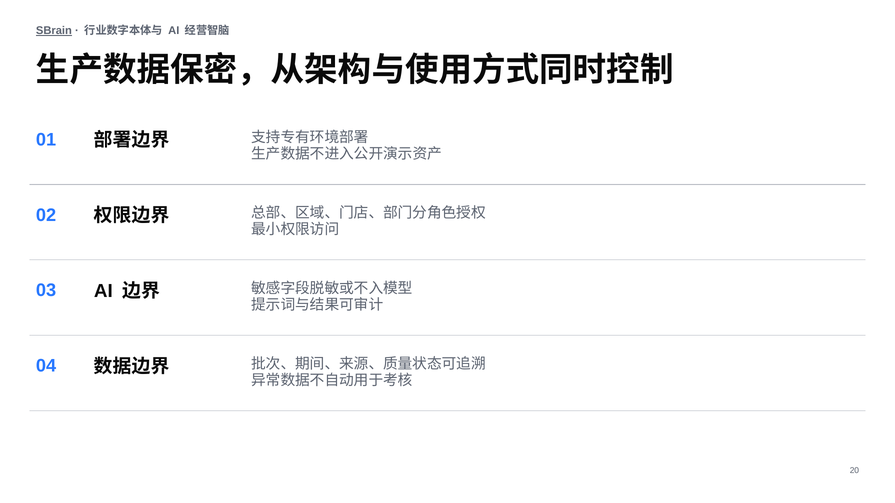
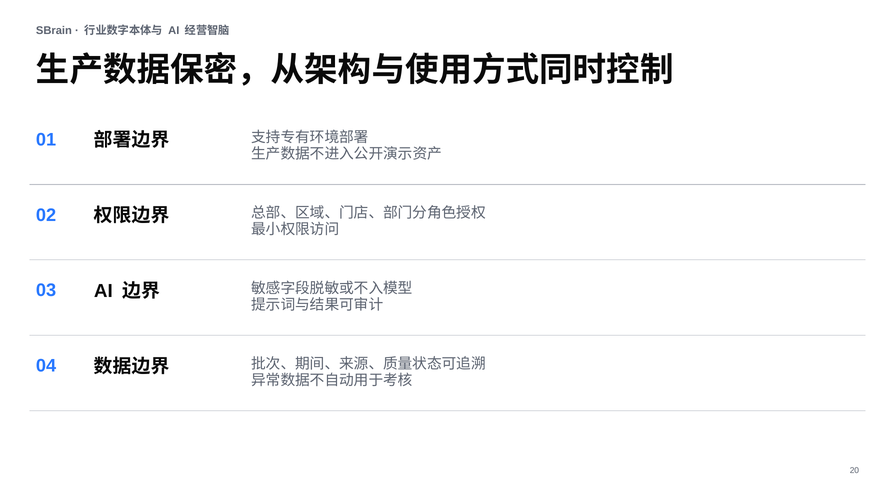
SBrain underline: present -> none (54, 31)
